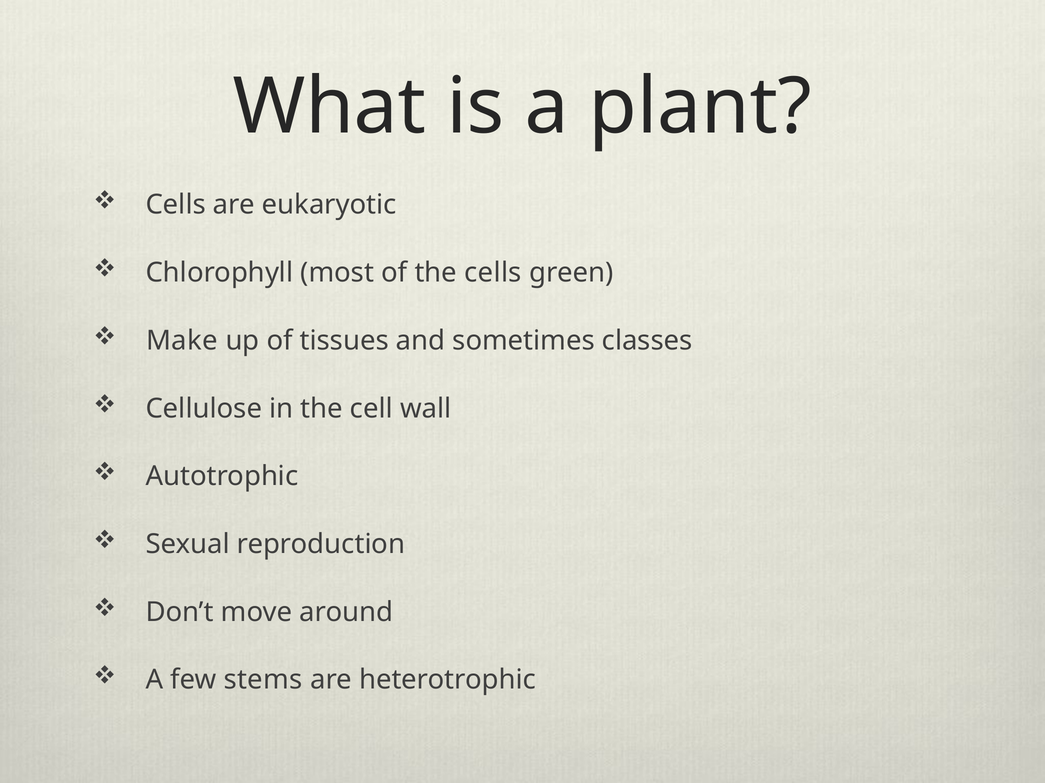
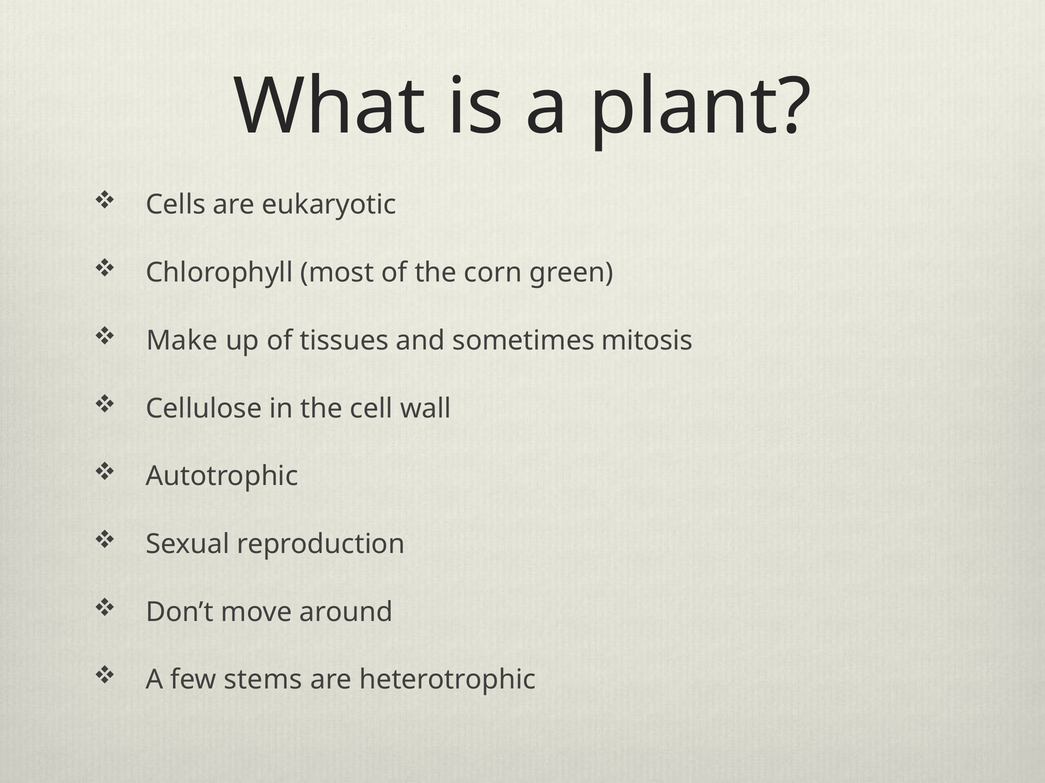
the cells: cells -> corn (493, 273)
classes: classes -> mitosis (647, 341)
